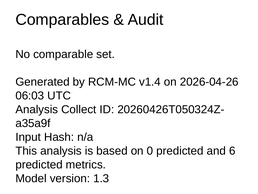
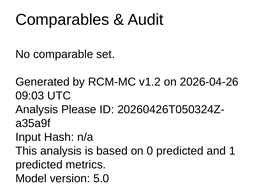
v1.4: v1.4 -> v1.2 (150, 82)
06:03: 06:03 -> 09:03 (30, 95)
Collect: Collect -> Please (79, 109)
6: 6 -> 1 (232, 150)
1.3: 1.3 -> 5.0 (101, 178)
